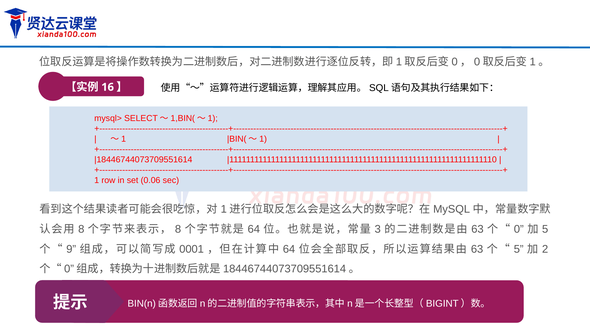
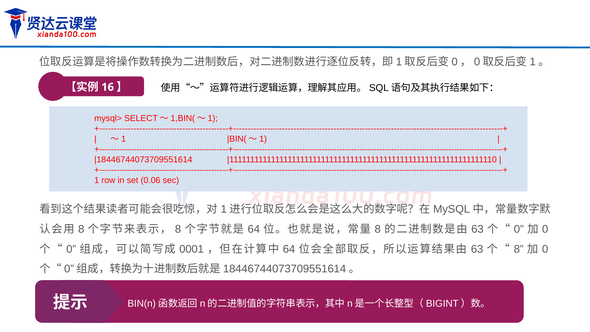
3: 3 -> 8 (378, 229)
5: 5 -> 0 (545, 229)
9: 9 -> 0 (71, 249)
5: 5 -> 8 (519, 249)
2: 2 -> 0 (545, 249)
